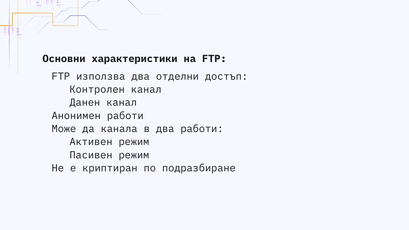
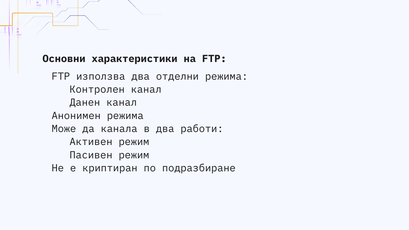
отделни достъп: достъп -> режима (226, 76)
Анонимен работи: работи -> режима (125, 116)
